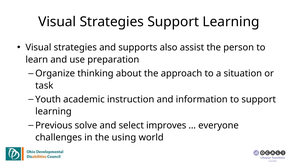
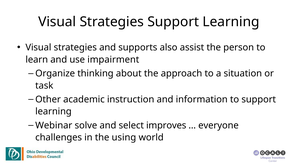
preparation: preparation -> impairment (113, 59)
Youth: Youth -> Other (48, 99)
Previous: Previous -> Webinar (54, 125)
